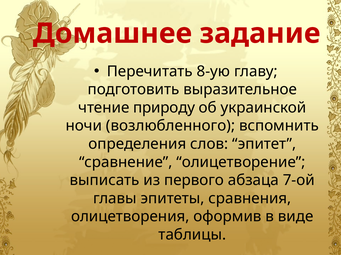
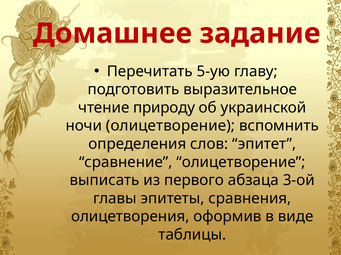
8-ую: 8-ую -> 5-ую (213, 72)
ночи возлюбленного: возлюбленного -> олицетворение (170, 126)
7-ой: 7-ой -> 3-ой (299, 181)
